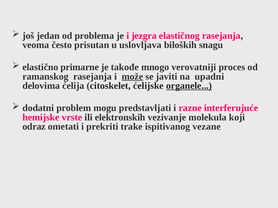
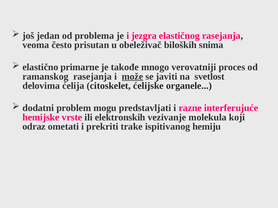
uslovljava: uslovljava -> obeleživač (140, 45)
snagu: snagu -> snima (211, 45)
upadni: upadni -> svetlost (209, 77)
organele underline: present -> none (189, 86)
vezane: vezane -> hemiju (207, 127)
